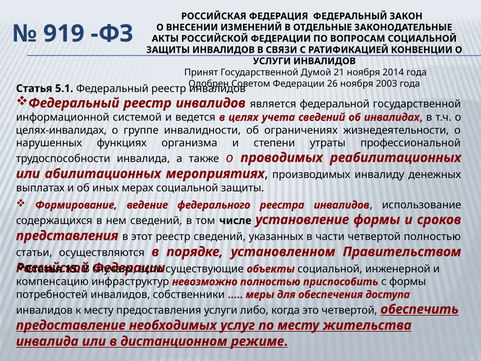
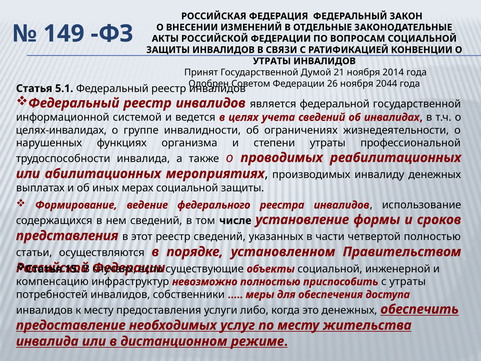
919: 919 -> 149 (64, 34)
УСЛУГИ: УСЛУГИ -> УТРАТЫ (272, 61)
2003: 2003 -> 2044 (387, 84)
с формы: формы -> утраты (408, 282)
это четвертой: четвертой -> денежных (349, 310)
